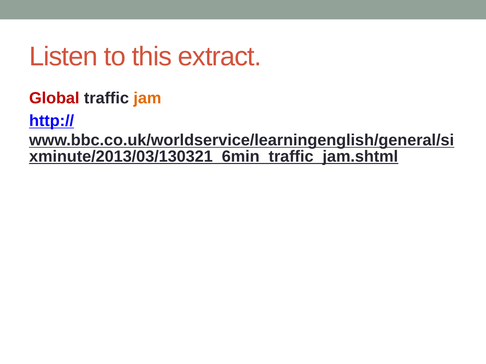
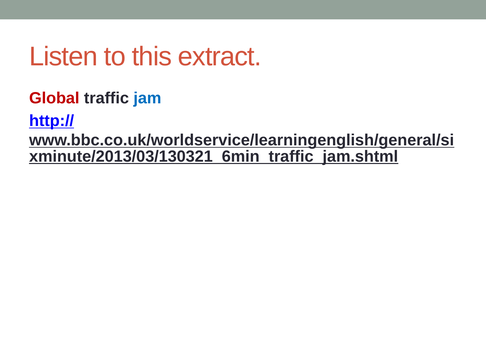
jam colour: orange -> blue (147, 98)
